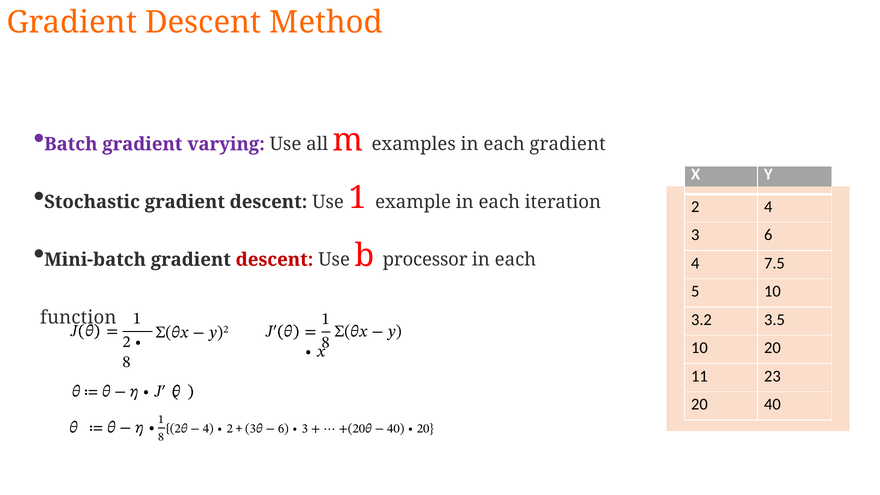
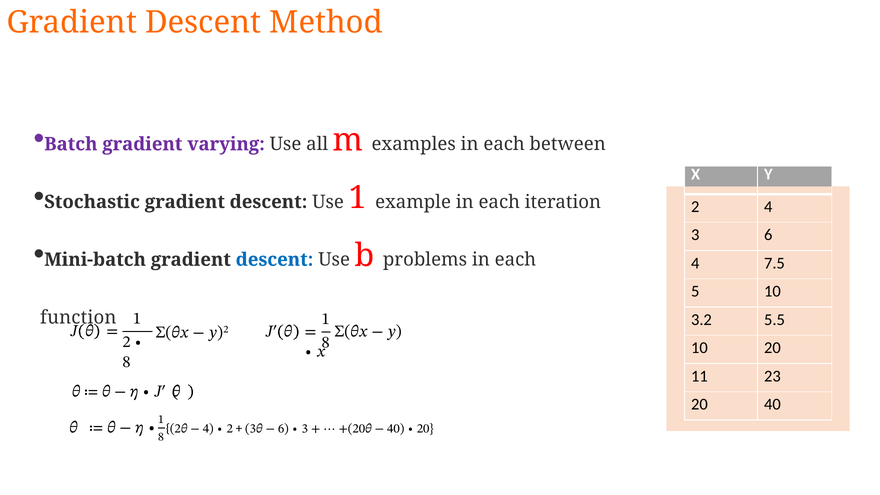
each gradient: gradient -> between (568, 144)
descent colour: red -> blue (275, 260)
processor: processor -> problems (425, 260)
3.5: 3.5 -> 5.5 (774, 320)
